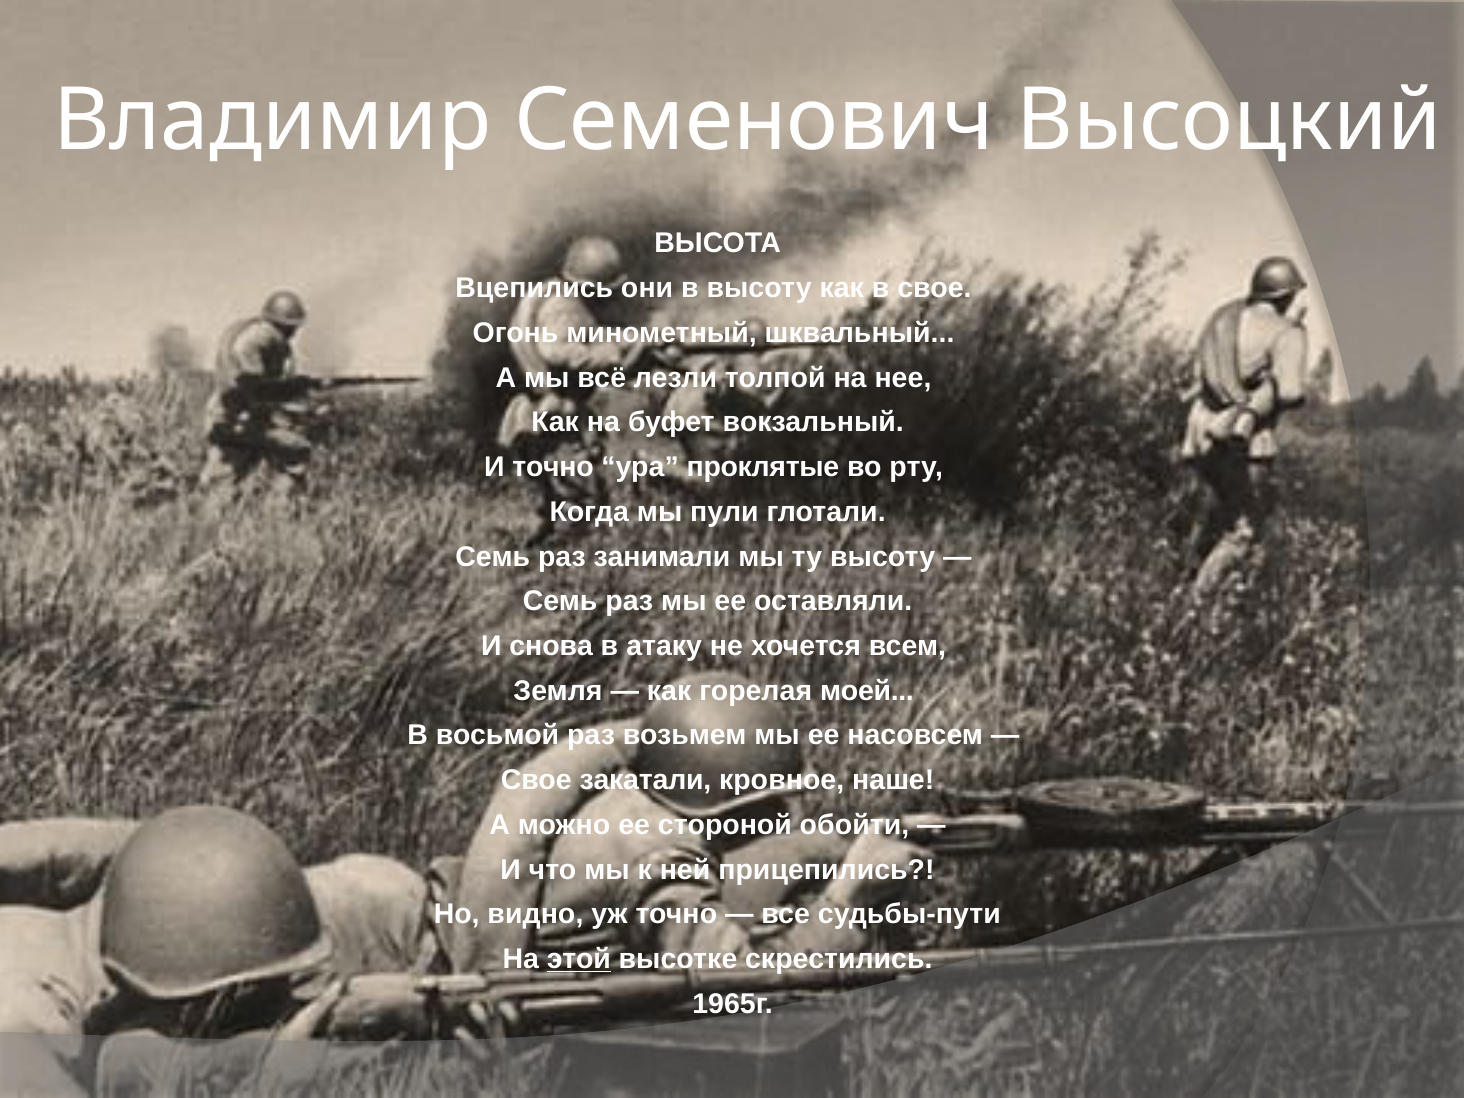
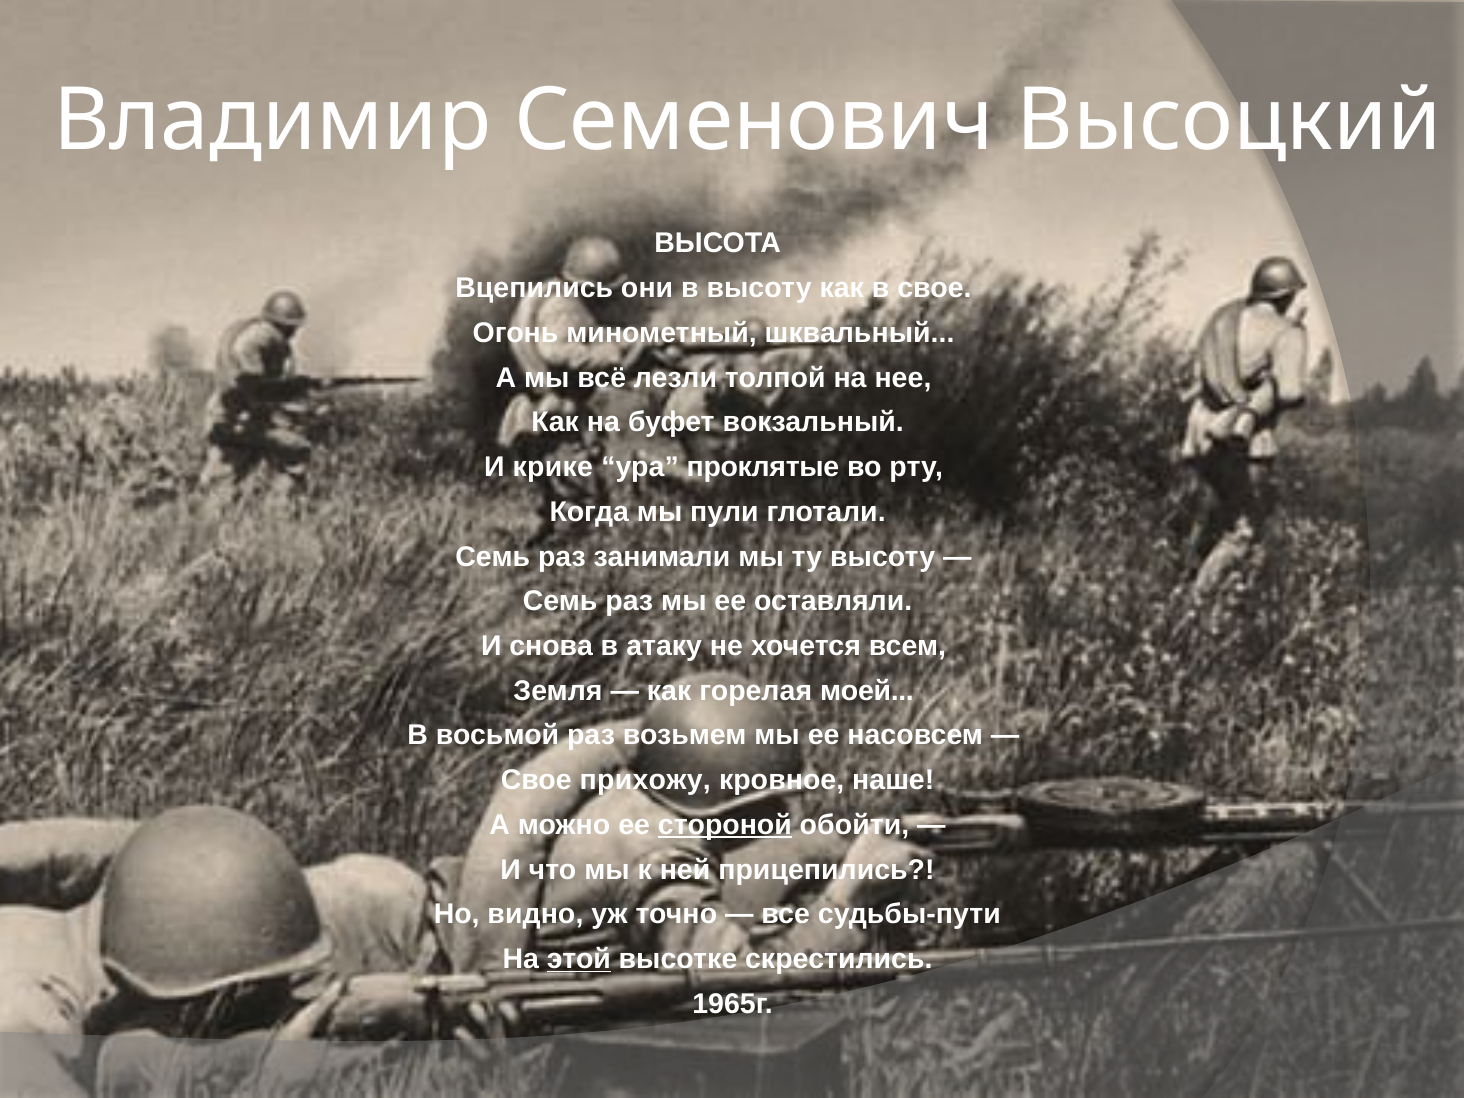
И точно: точно -> крике (553, 467)
закатали: закатали -> прихожу (645, 780)
стороной underline: none -> present (725, 825)
